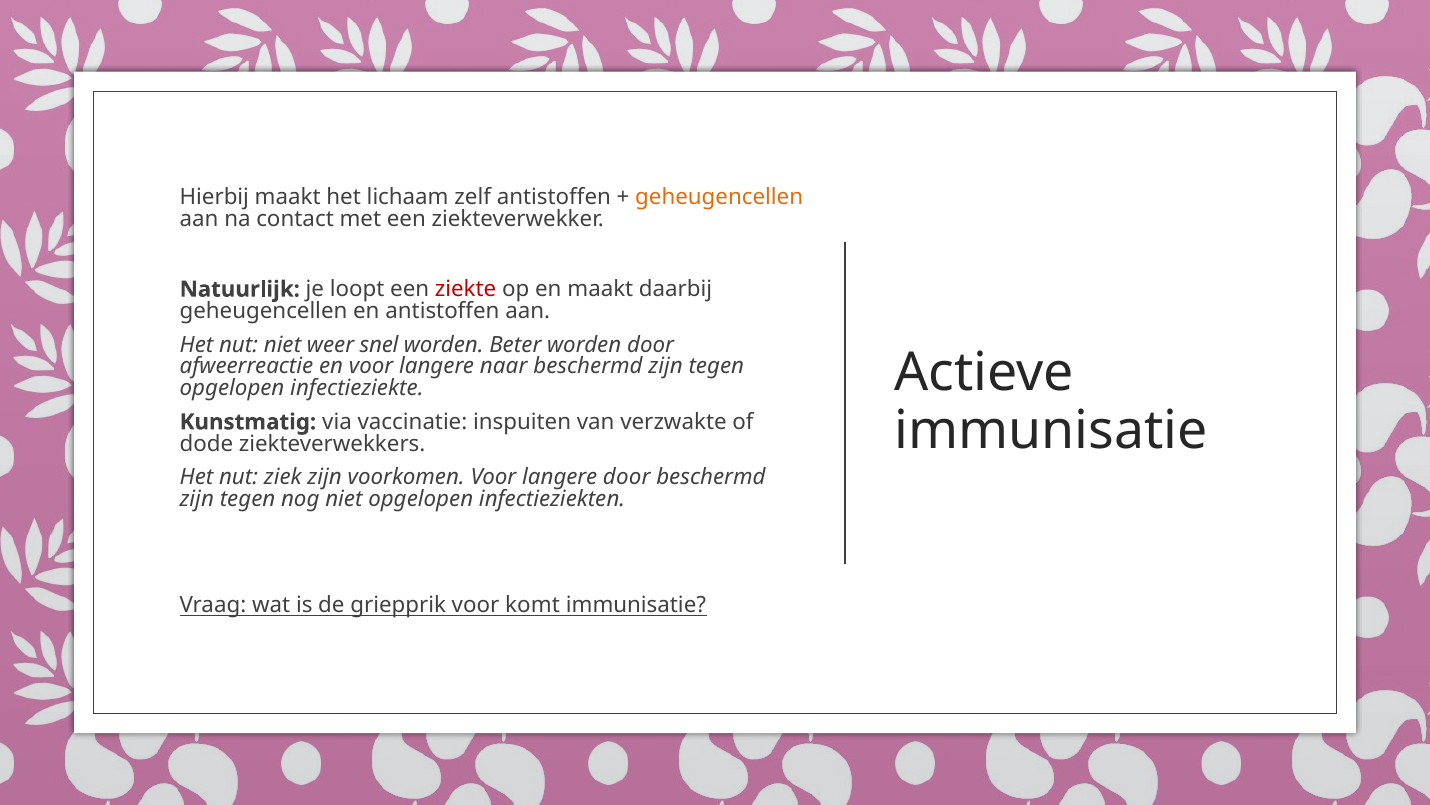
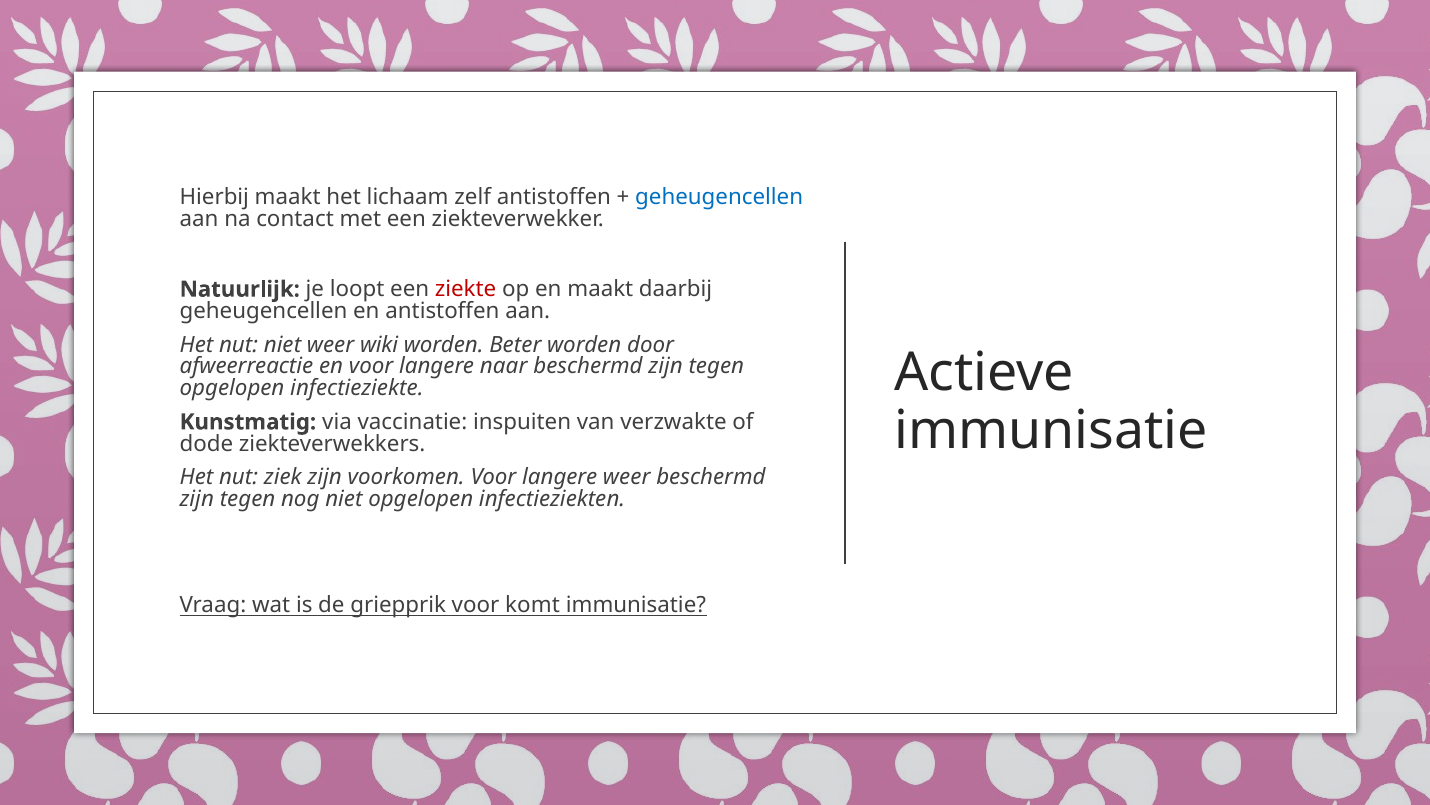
geheugencellen colour: orange -> blue (719, 197)
snel: snel -> wiki (379, 345)
langere door: door -> weer (627, 477)
